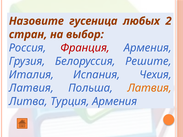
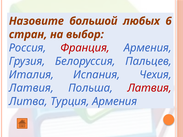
гусеница: гусеница -> большой (93, 21)
2: 2 -> 6 (169, 21)
Решите: Решите -> Пальцев (149, 61)
Латвия colour: orange -> red (150, 88)
